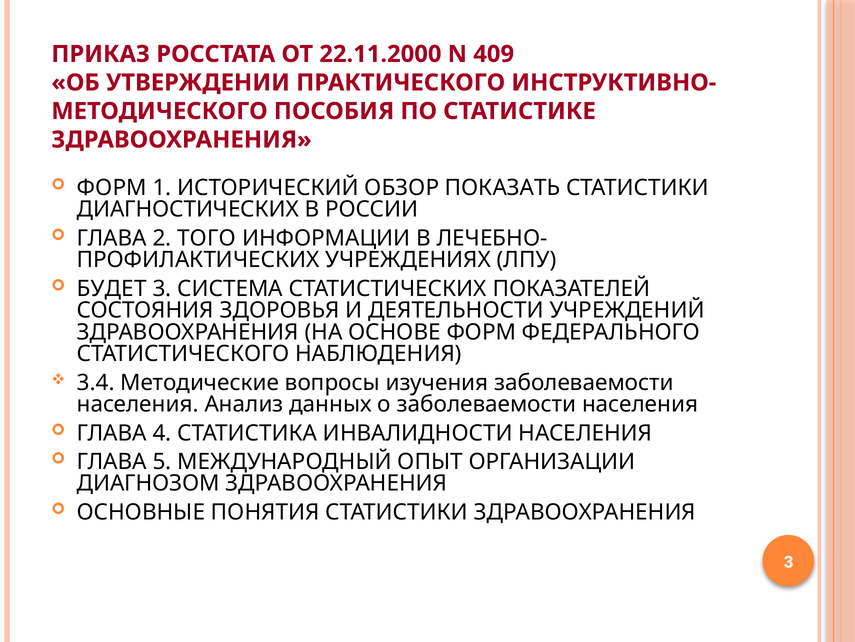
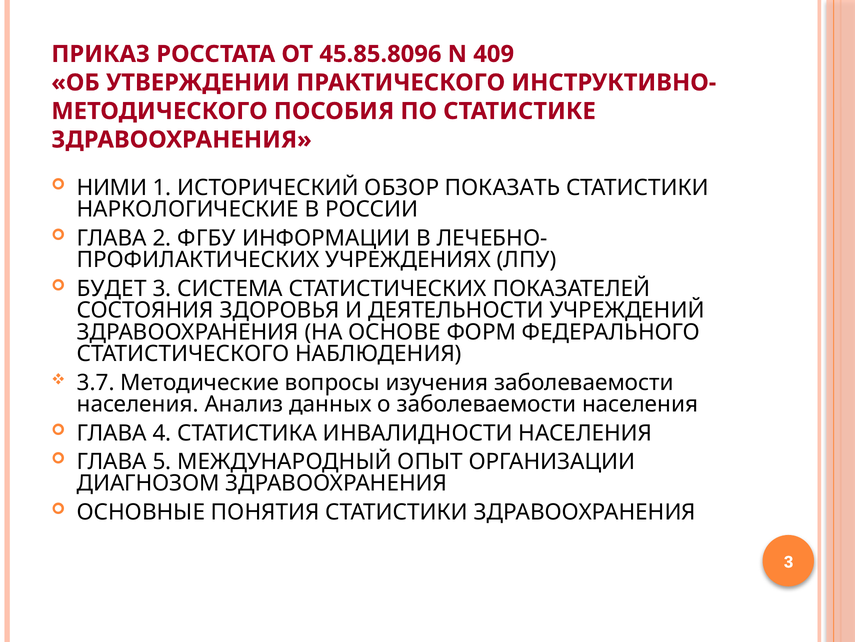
22.11.2000: 22.11.2000 -> 45.85.8096 (380, 54)
ФОРМ: ФОРМ -> НИМИ (112, 188)
ДИАГНОСТИЧЕСКИХ: ДИАГНОСТИЧЕСКИХ -> НАРКОЛОГИЧЕСКИЕ (188, 209)
ТОГО: ТОГО -> ФГБУ (207, 238)
3.4: 3.4 -> 3.7 (96, 382)
